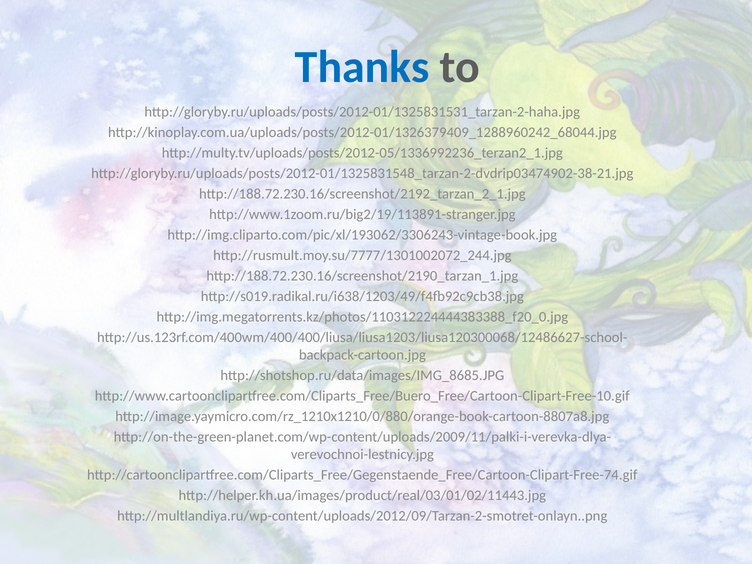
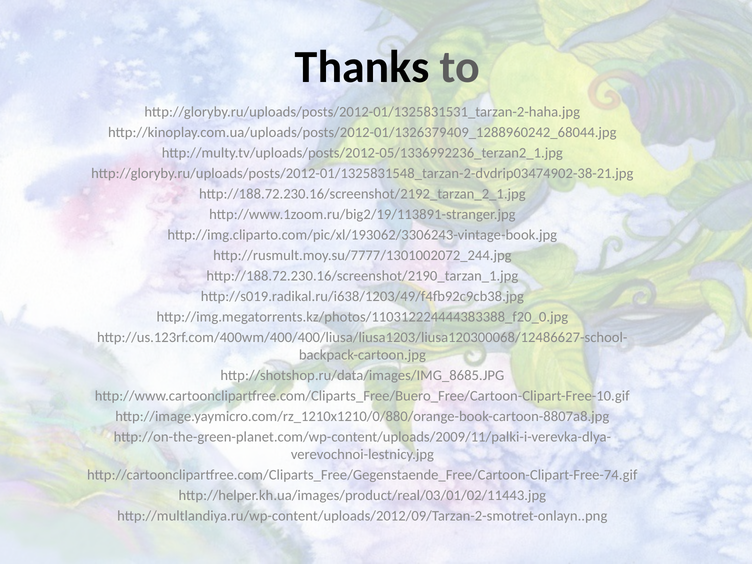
Thanks colour: blue -> black (362, 67)
